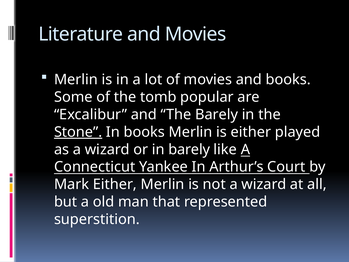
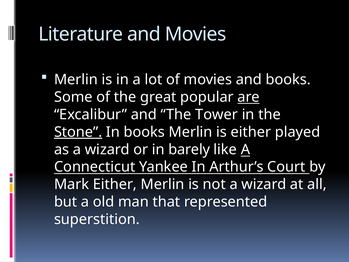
tomb: tomb -> great (158, 97)
are underline: none -> present (249, 97)
The Barely: Barely -> Tower (217, 114)
